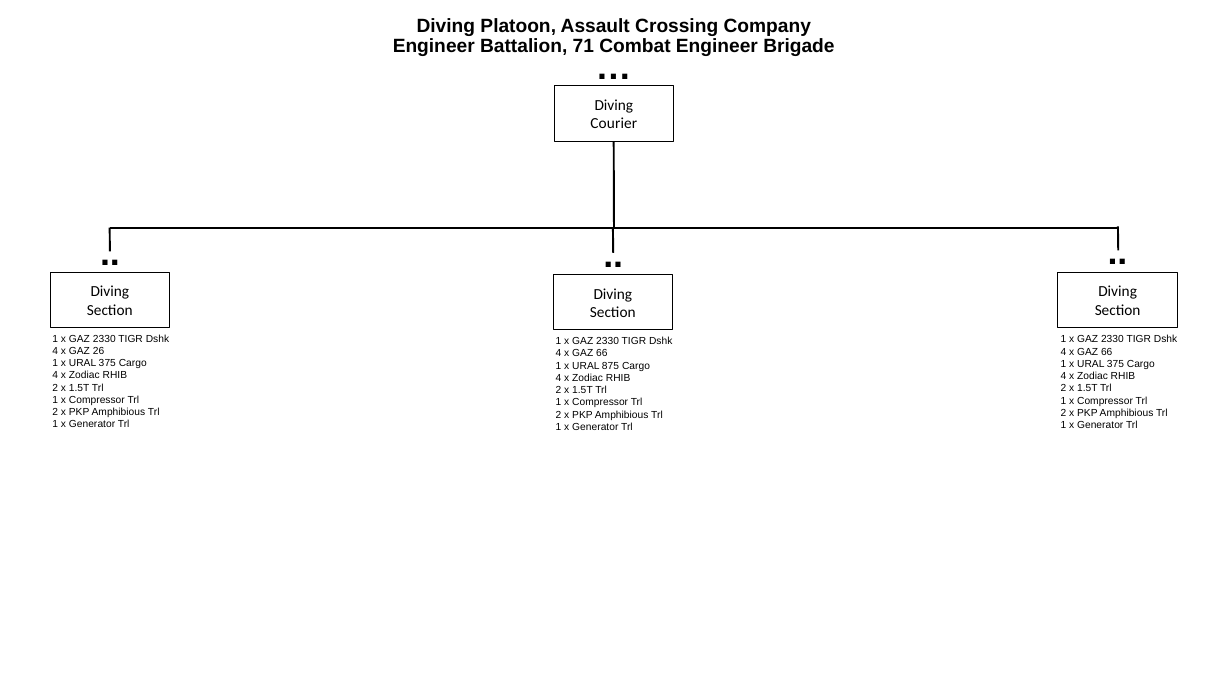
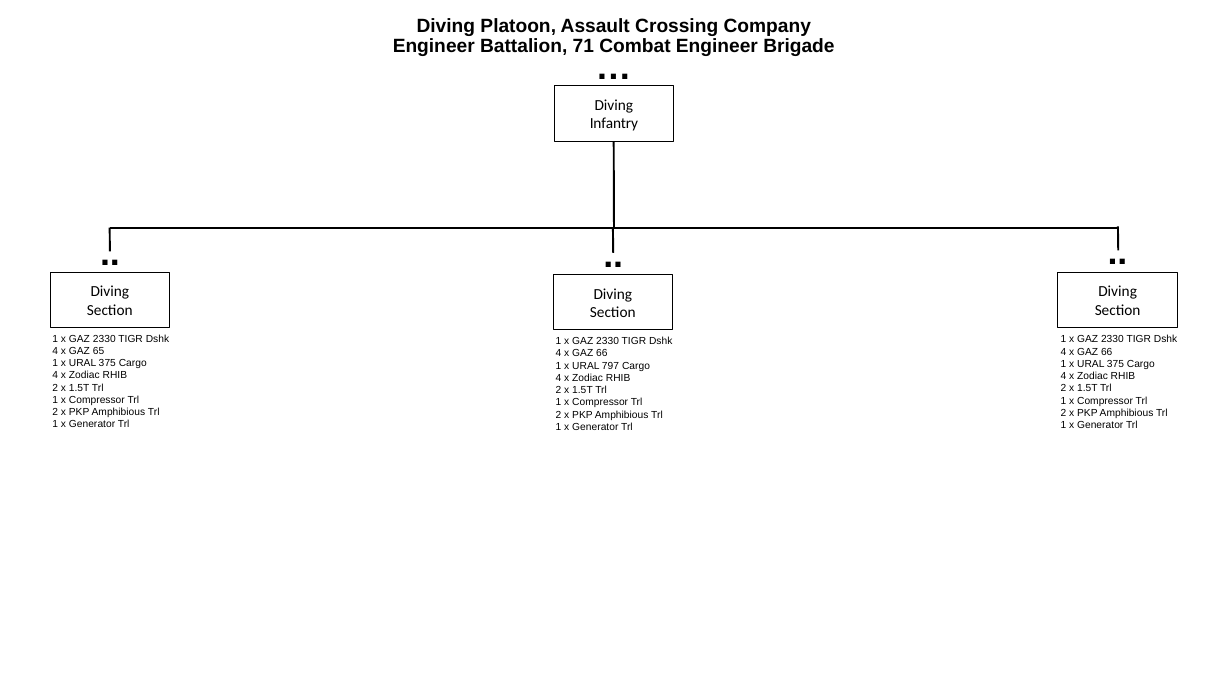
Courier: Courier -> Infantry (614, 124)
26: 26 -> 65 (99, 351)
875: 875 -> 797 (611, 366)
